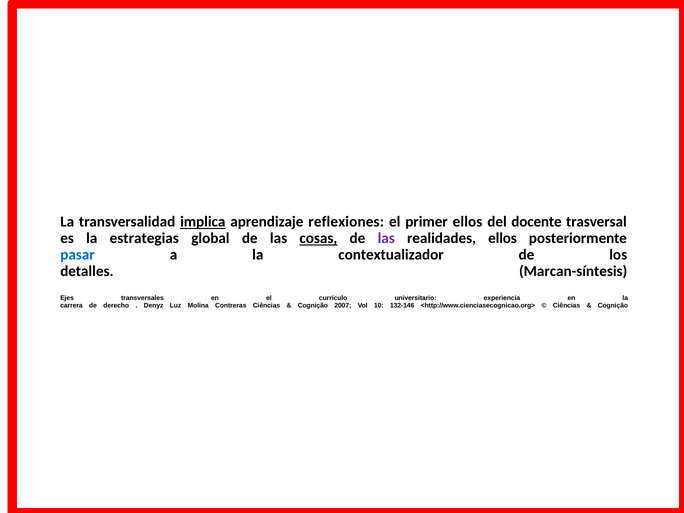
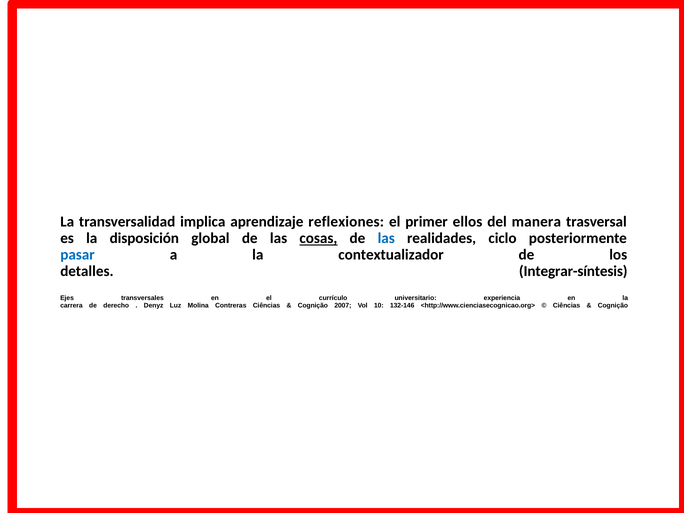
implica underline: present -> none (203, 222)
docente: docente -> manera (536, 222)
estrategias: estrategias -> disposición (144, 238)
las colour: purple -> blue (386, 238)
realidades ellos: ellos -> ciclo (503, 238)
Marcan-síntesis: Marcan-síntesis -> Integrar-síntesis (573, 271)
